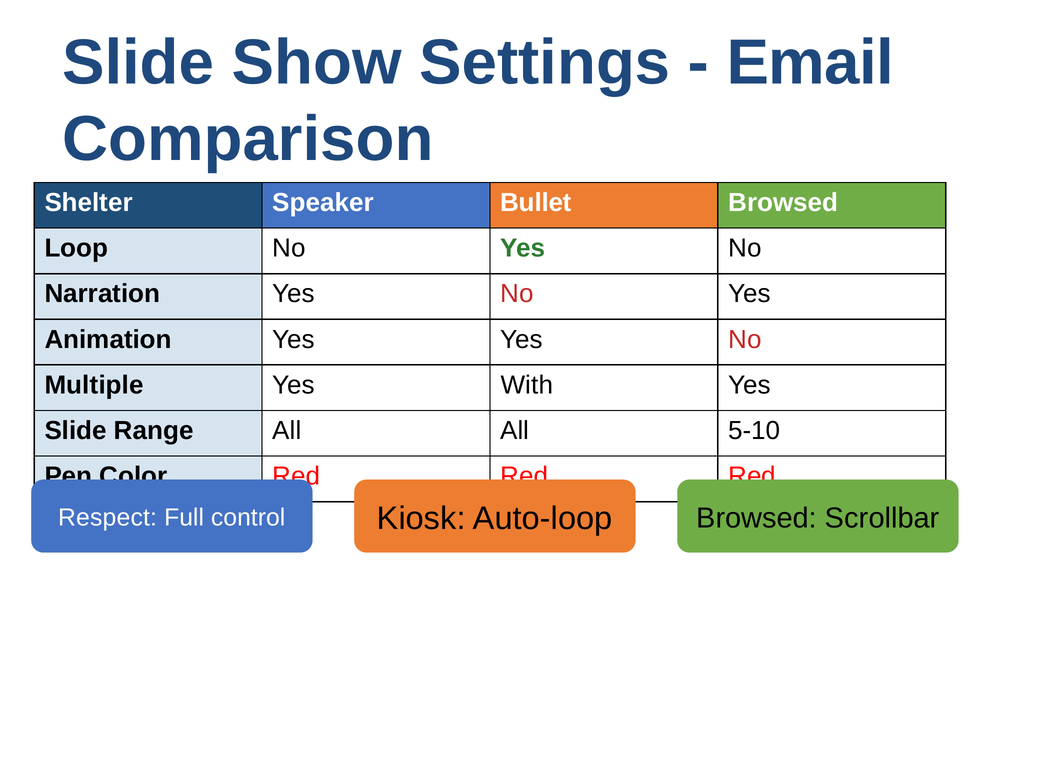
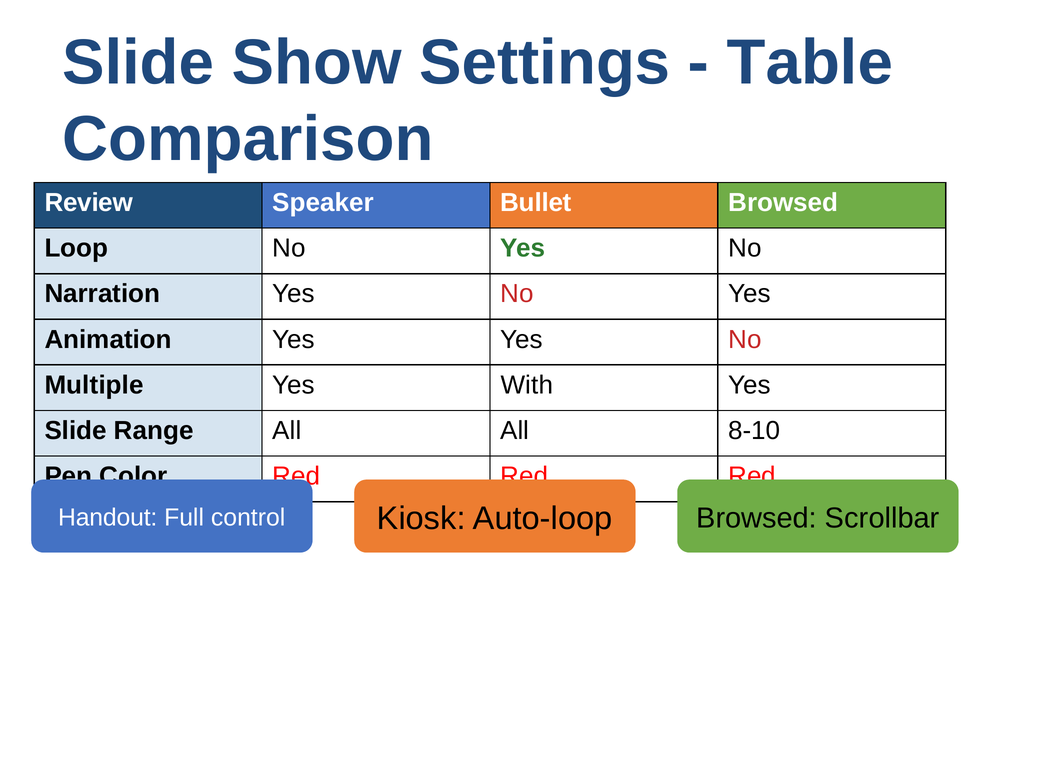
Email: Email -> Table (810, 63)
Shelter: Shelter -> Review (89, 203)
5-10: 5-10 -> 8-10 (754, 430)
Respect: Respect -> Handout (108, 517)
